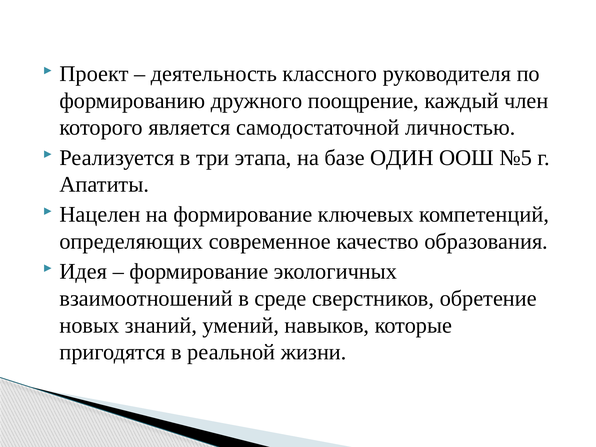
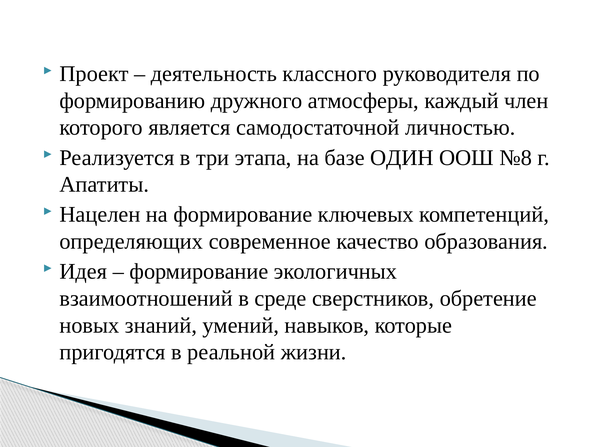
поощрение: поощрение -> атмосферы (363, 101)
№5: №5 -> №8 (516, 158)
